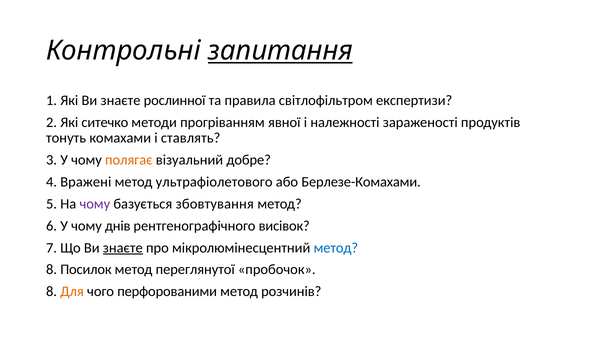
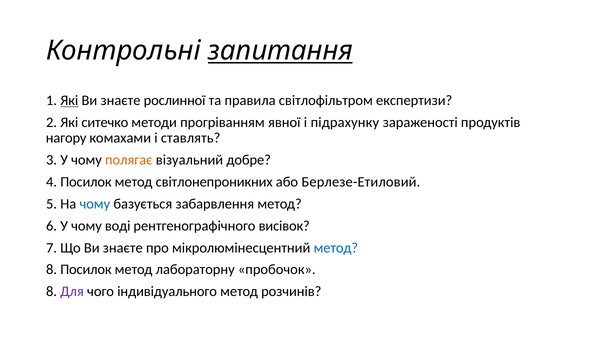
Які underline: none -> present (69, 100)
належності: належності -> підрахунку (345, 122)
тонуть: тонуть -> нагору (66, 138)
4 Вражені: Вражені -> Посилок (86, 182)
ультрафіолетового: ультрафіолетового -> світлонепроникних (214, 182)
Берлезе-Комахами: Берлезе-Комахами -> Берлезе-Етиловий (361, 182)
чому colour: purple -> blue (95, 204)
збовтування: збовтування -> забарвлення (215, 204)
днів: днів -> воді (118, 226)
знаєте underline: present -> none (123, 248)
переглянутої: переглянутої -> лабораторну (195, 269)
Для colour: orange -> purple (72, 291)
перфорованими: перфорованими -> індивідуального (167, 291)
